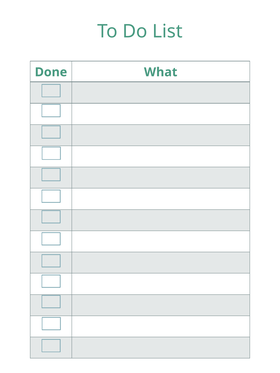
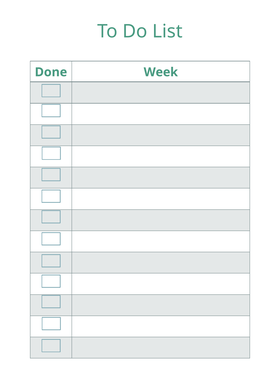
What: What -> Week (161, 72)
